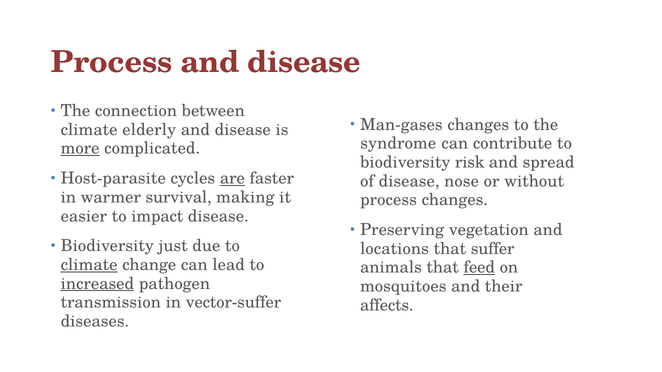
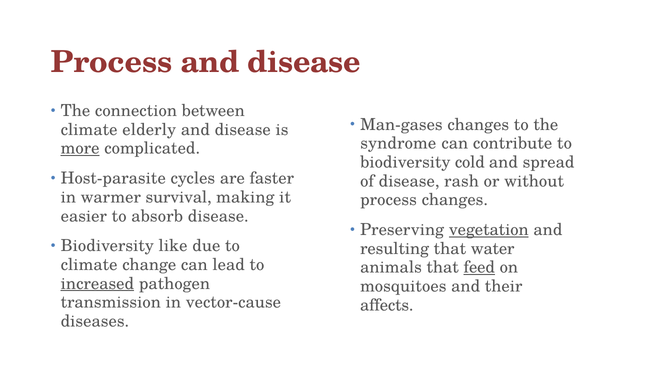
risk: risk -> cold (470, 162)
are underline: present -> none (232, 179)
nose: nose -> rash (462, 181)
impact: impact -> absorb (157, 216)
vegetation underline: none -> present (489, 230)
just: just -> like (173, 246)
locations: locations -> resulting (395, 249)
suffer: suffer -> water (493, 249)
climate underline: present -> none (89, 265)
vector-suffer: vector-suffer -> vector-cause (233, 303)
